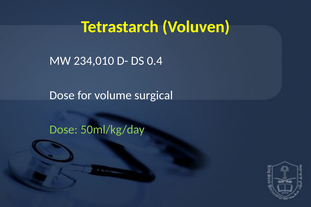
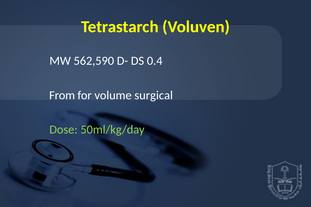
234,010: 234,010 -> 562,590 (94, 61)
Dose: Dose -> From (62, 95)
